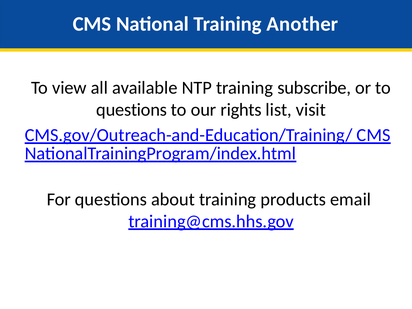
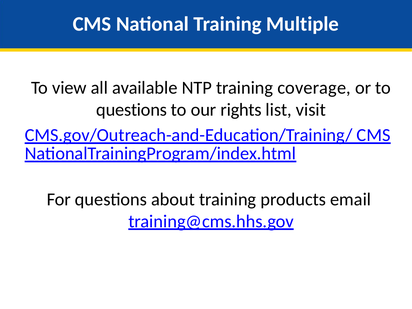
Another: Another -> Multiple (303, 24)
subscribe: subscribe -> coverage (314, 88)
